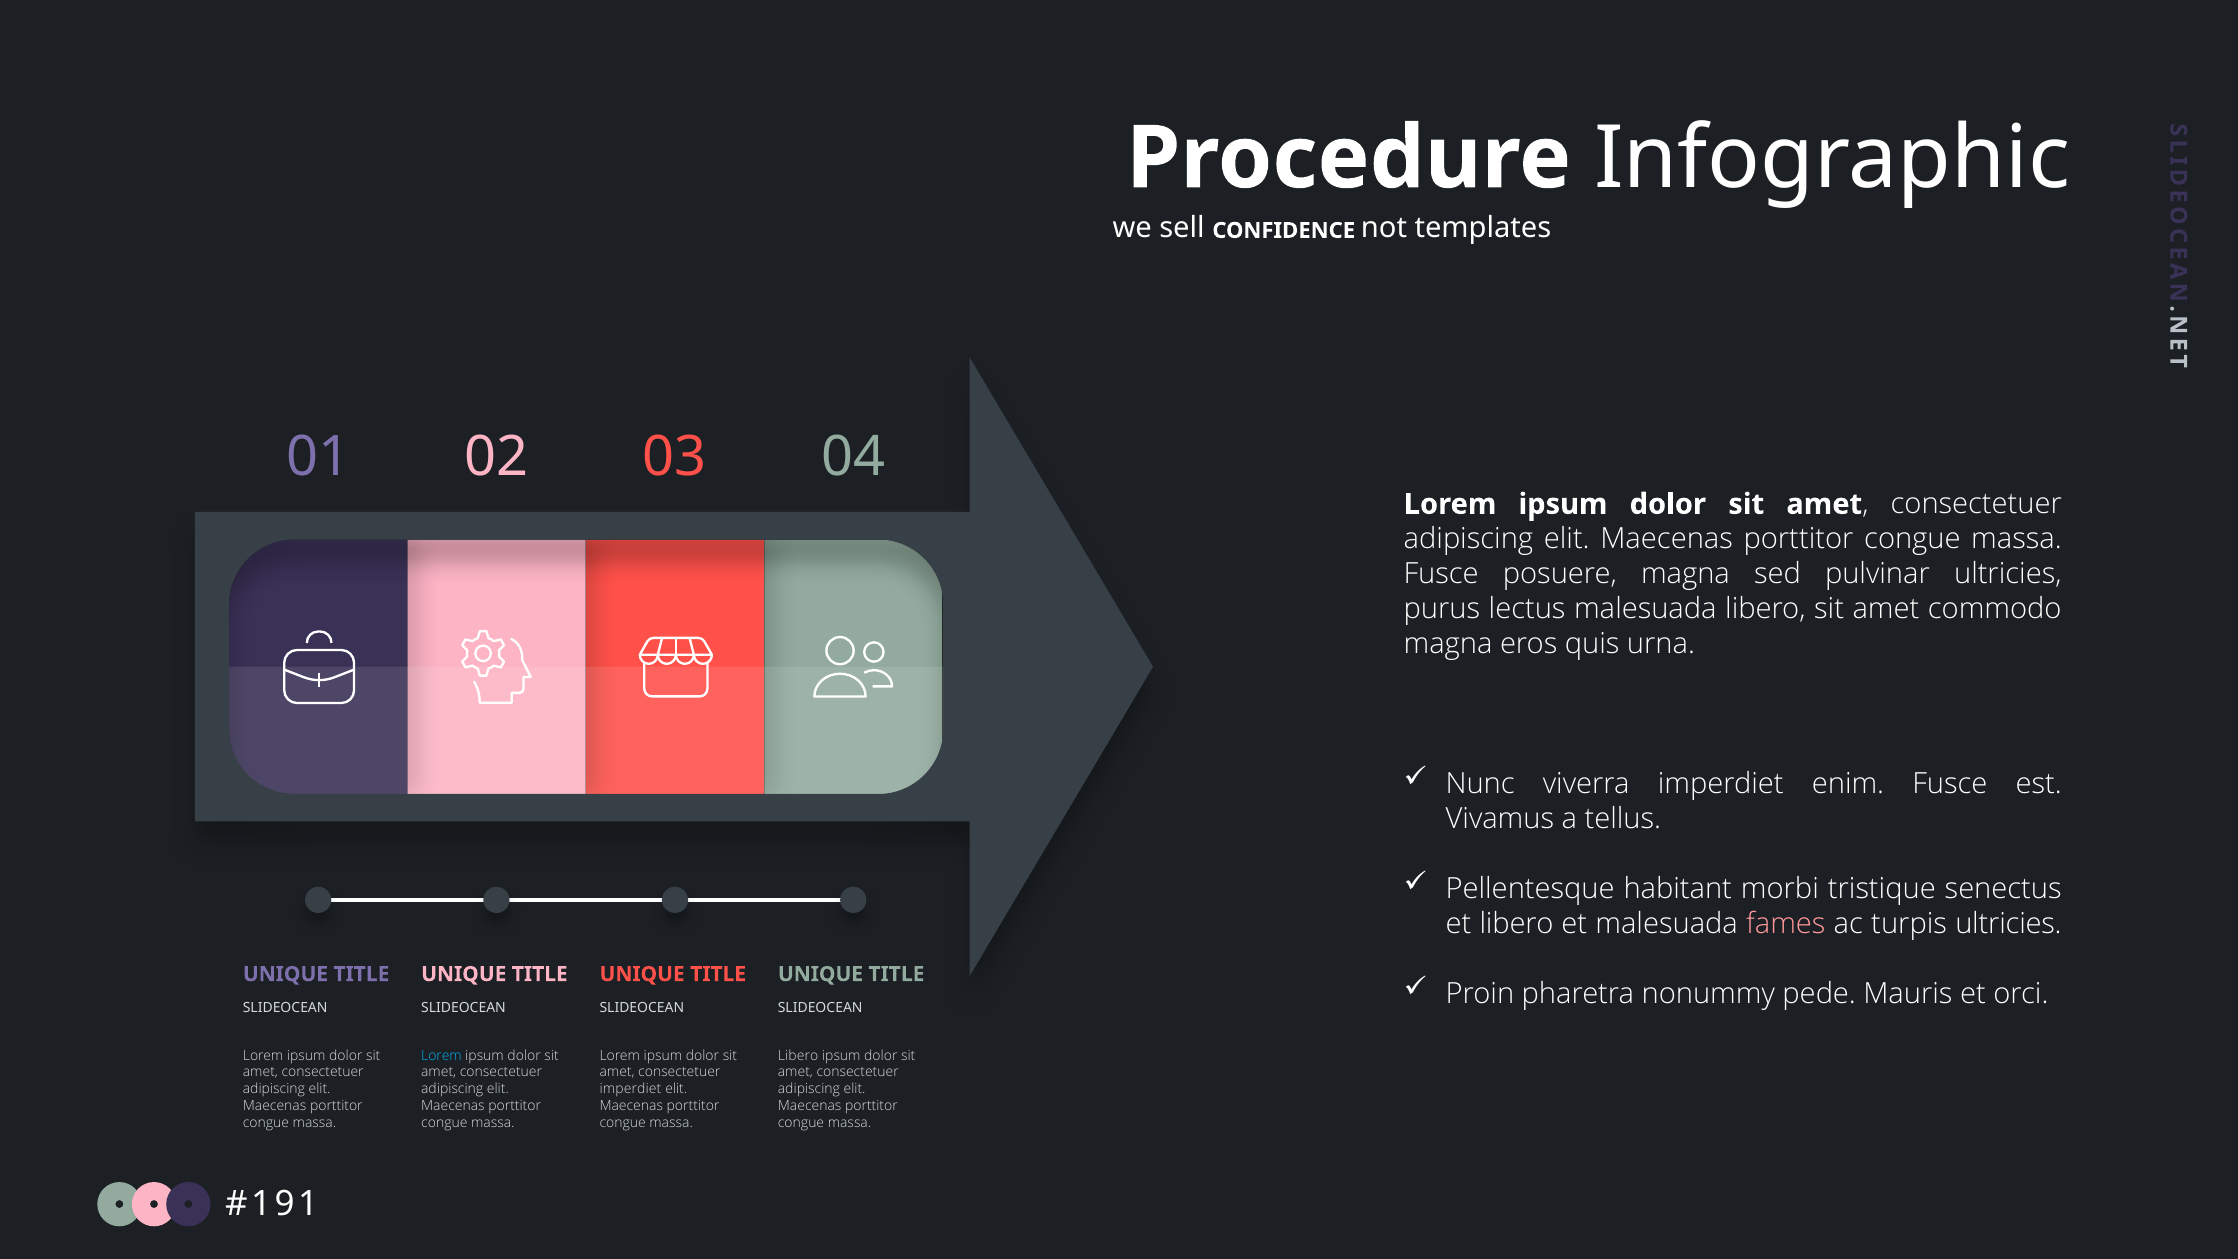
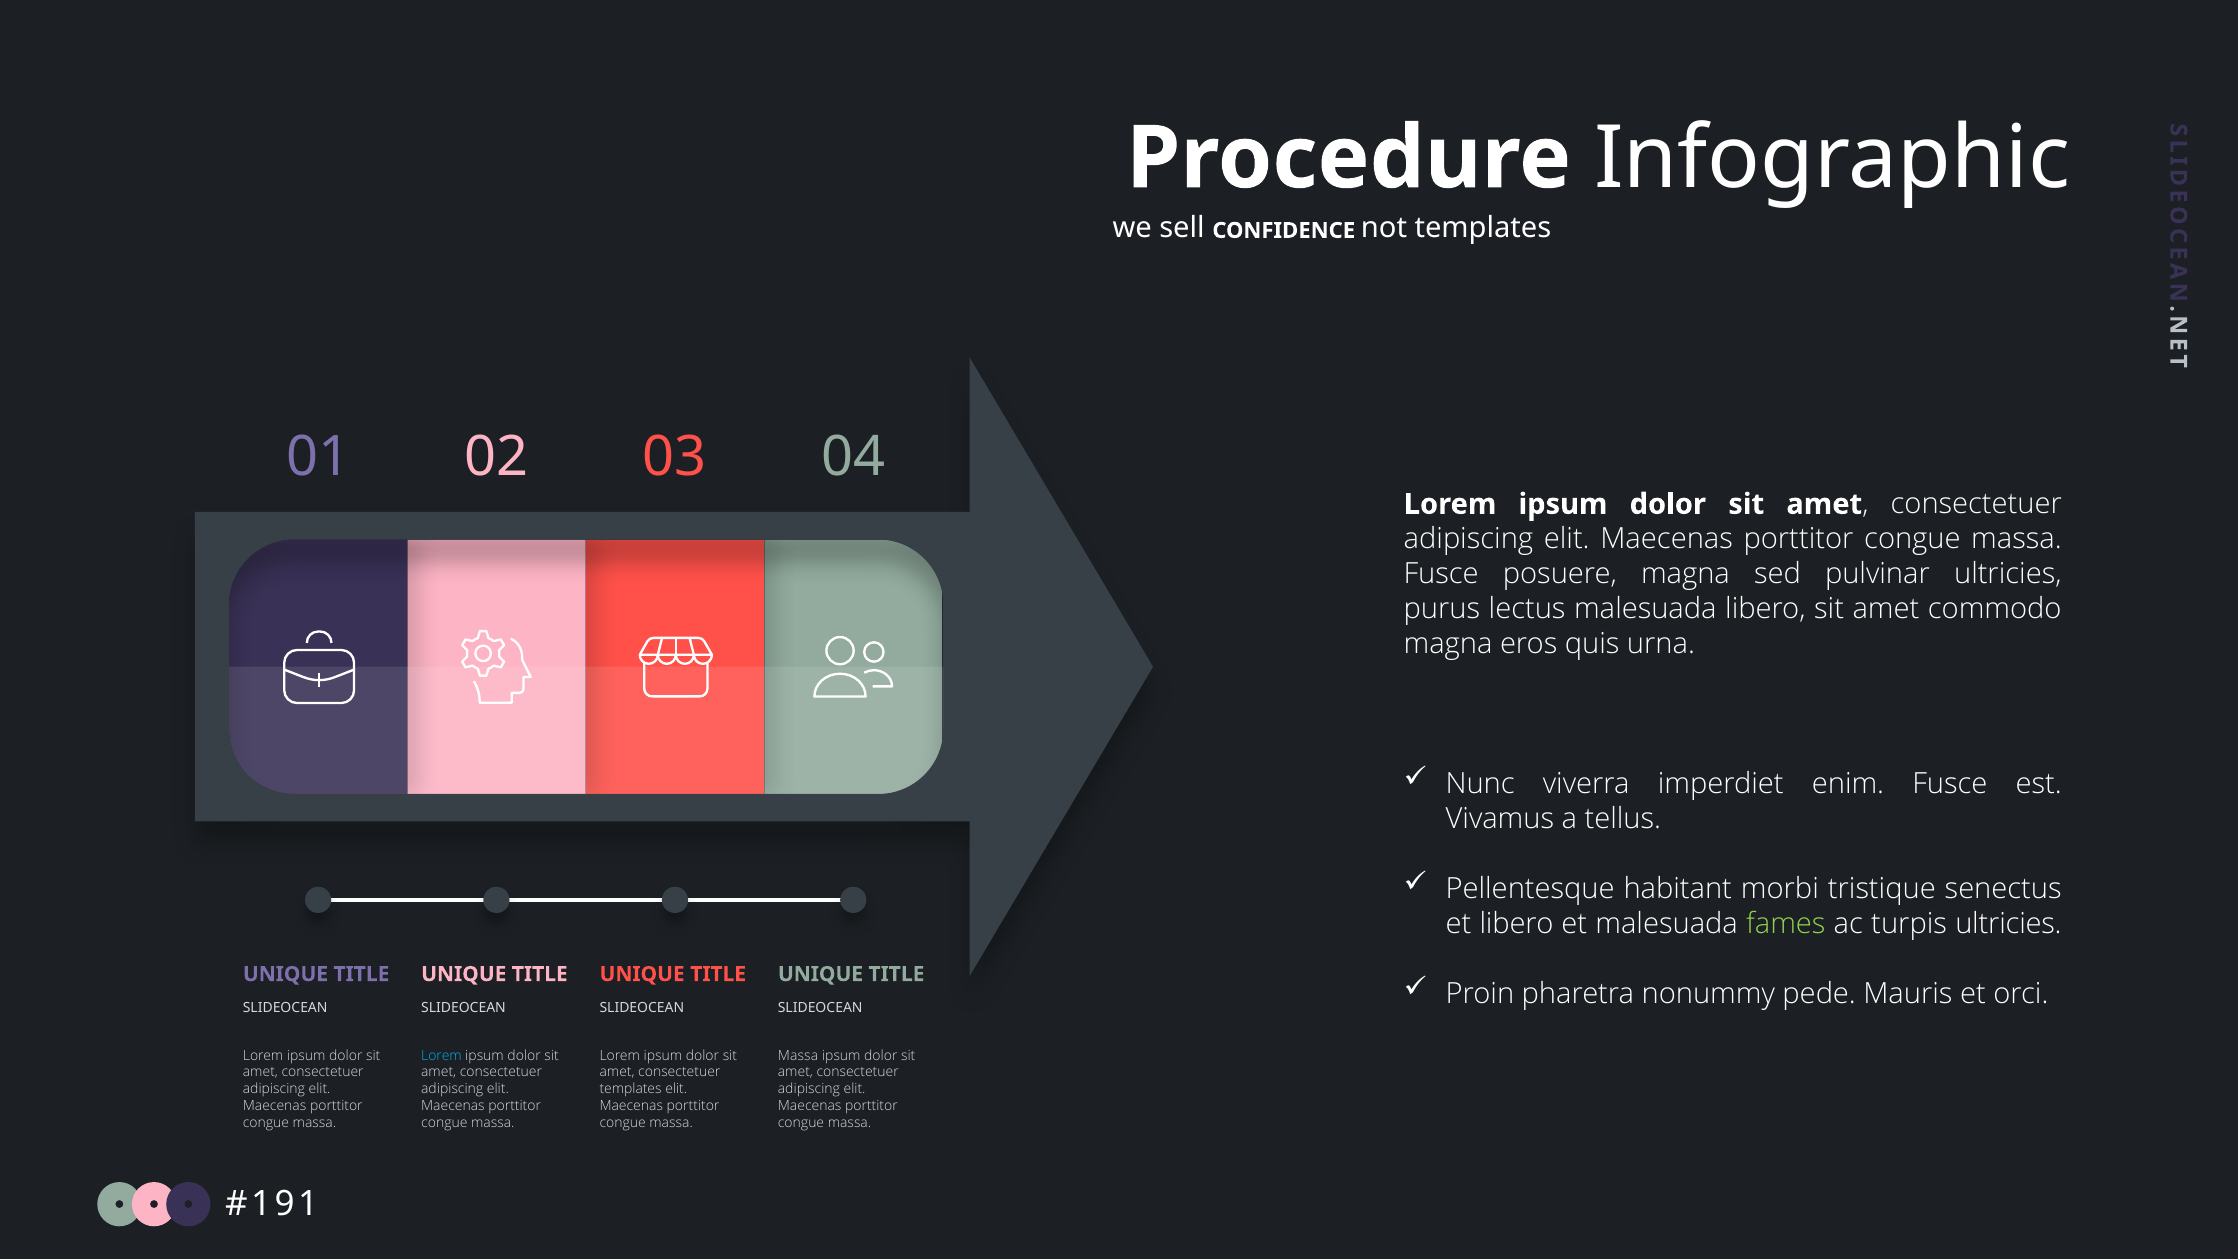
fames colour: pink -> light green (1786, 924)
Libero: Libero -> Massa (798, 1055)
imperdiet: imperdiet -> templates (631, 1089)
